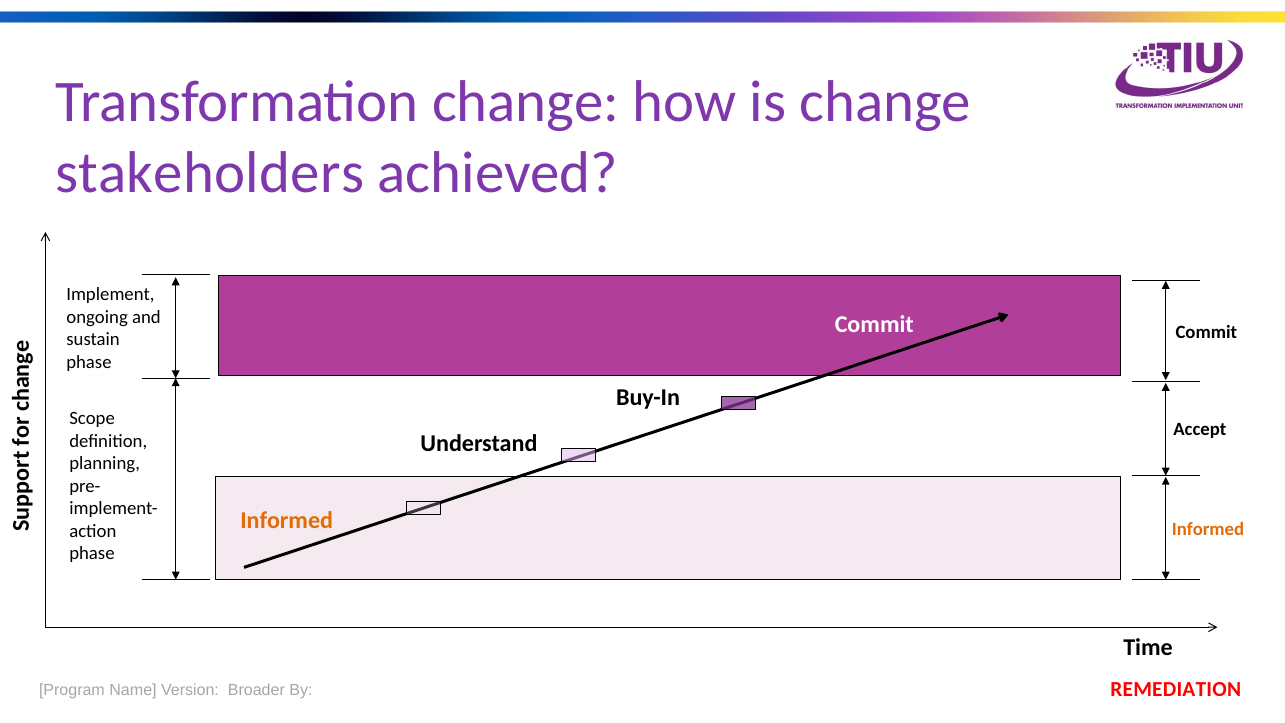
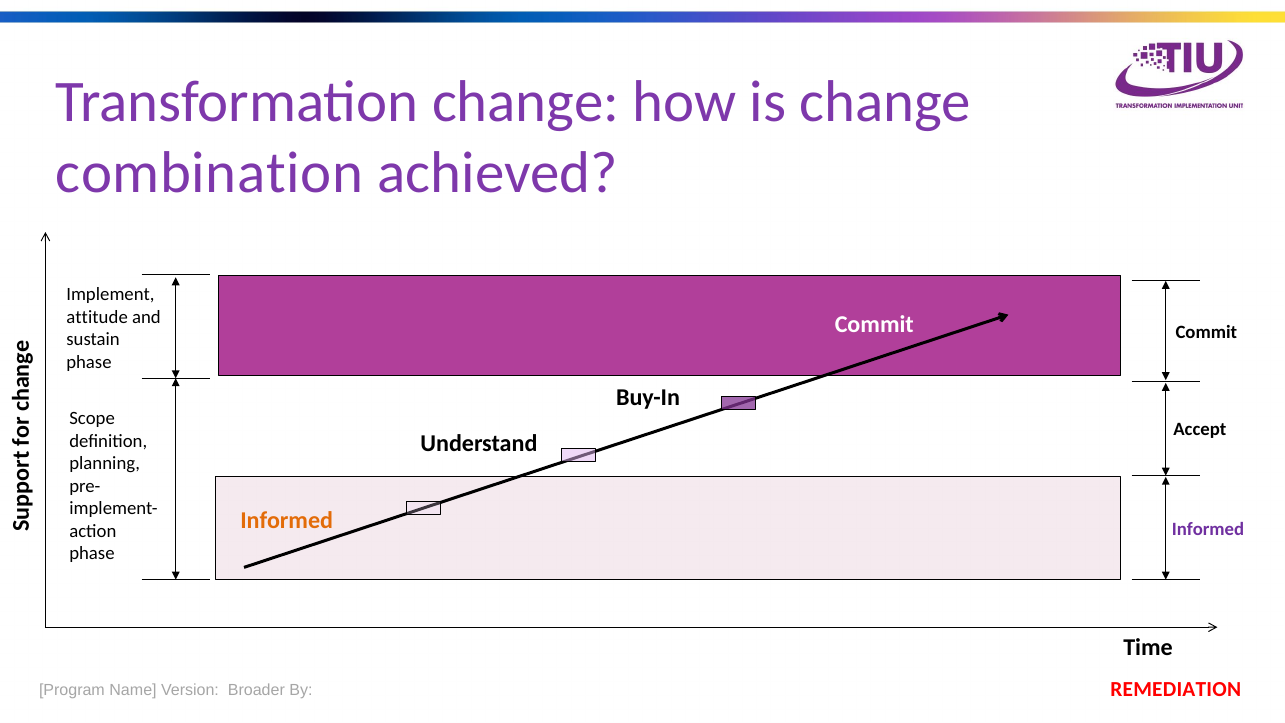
stakeholders: stakeholders -> combination (209, 173)
ongoing: ongoing -> attitude (97, 317)
Informed colour: orange -> purple (1208, 529)
